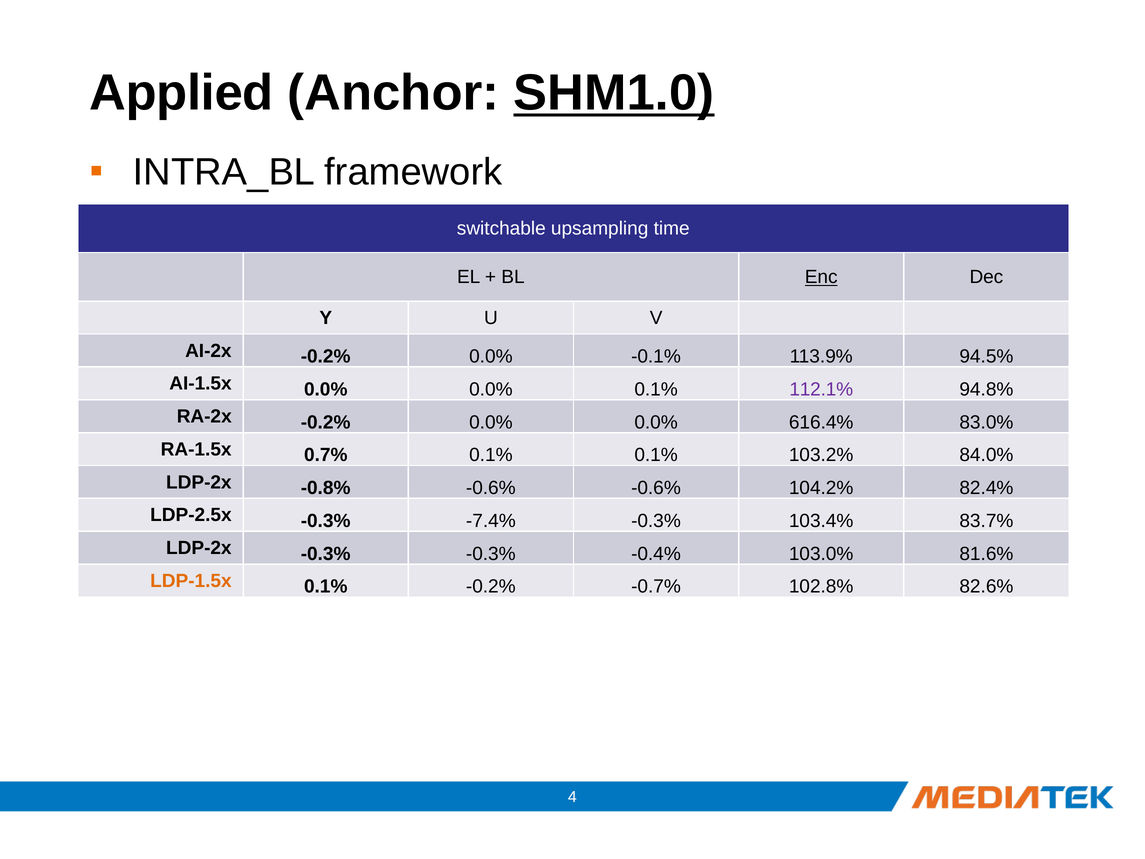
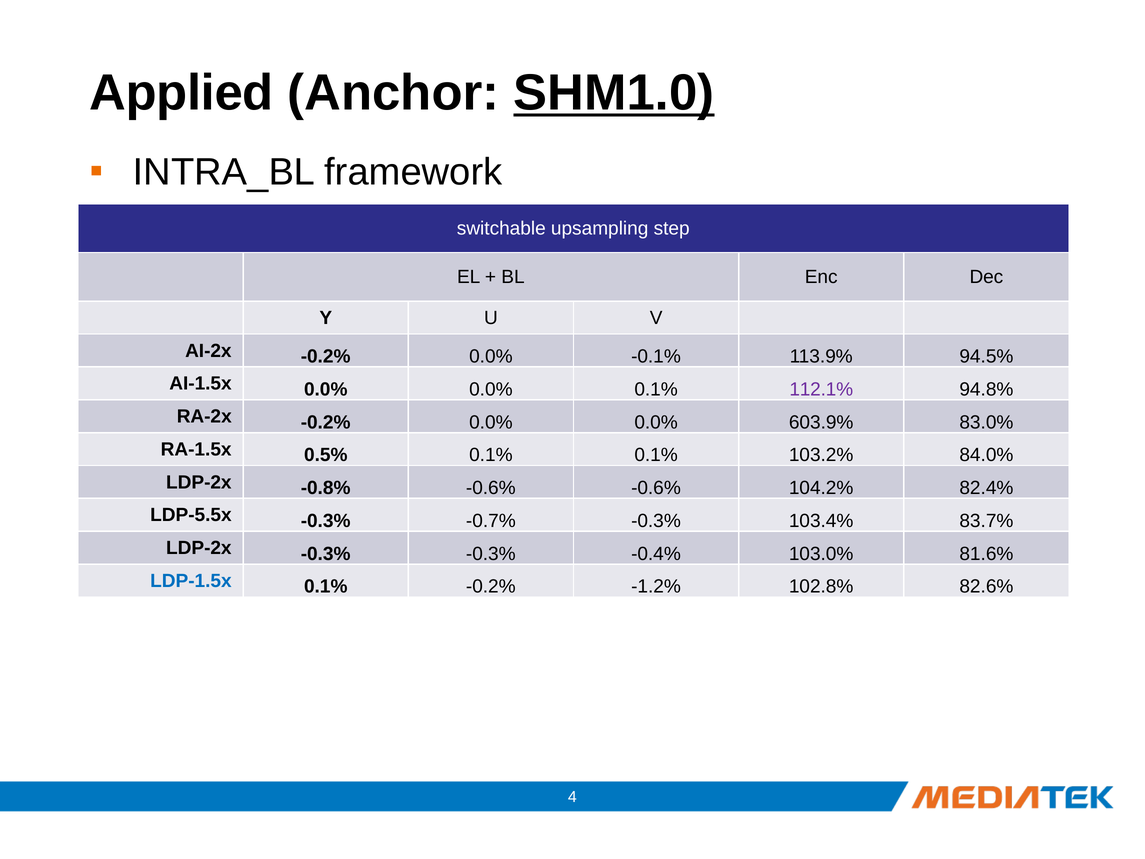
time: time -> step (672, 229)
Enc underline: present -> none (821, 277)
616.4%: 616.4% -> 603.9% (821, 422)
0.7%: 0.7% -> 0.5% (326, 455)
LDP-2.5x: LDP-2.5x -> LDP-5.5x (191, 515)
-7.4%: -7.4% -> -0.7% (491, 521)
LDP-1.5x colour: orange -> blue (191, 581)
-0.7%: -0.7% -> -1.2% (656, 586)
